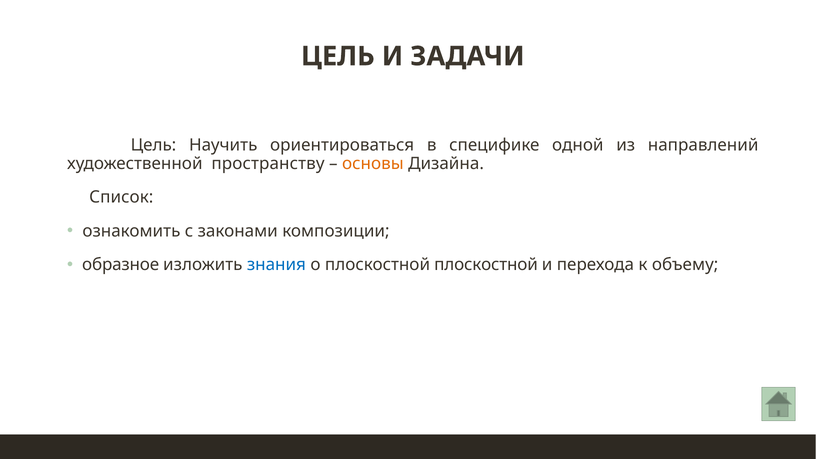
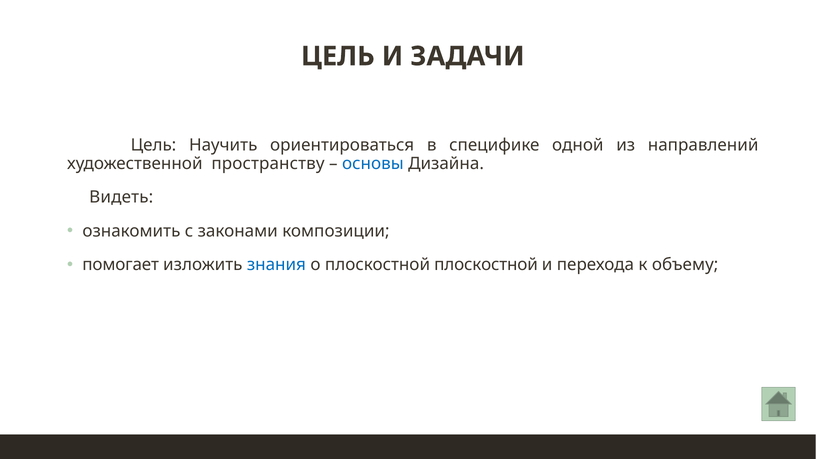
основы colour: orange -> blue (373, 164)
Список: Список -> Видеть (121, 197)
образное: образное -> помогает (121, 265)
